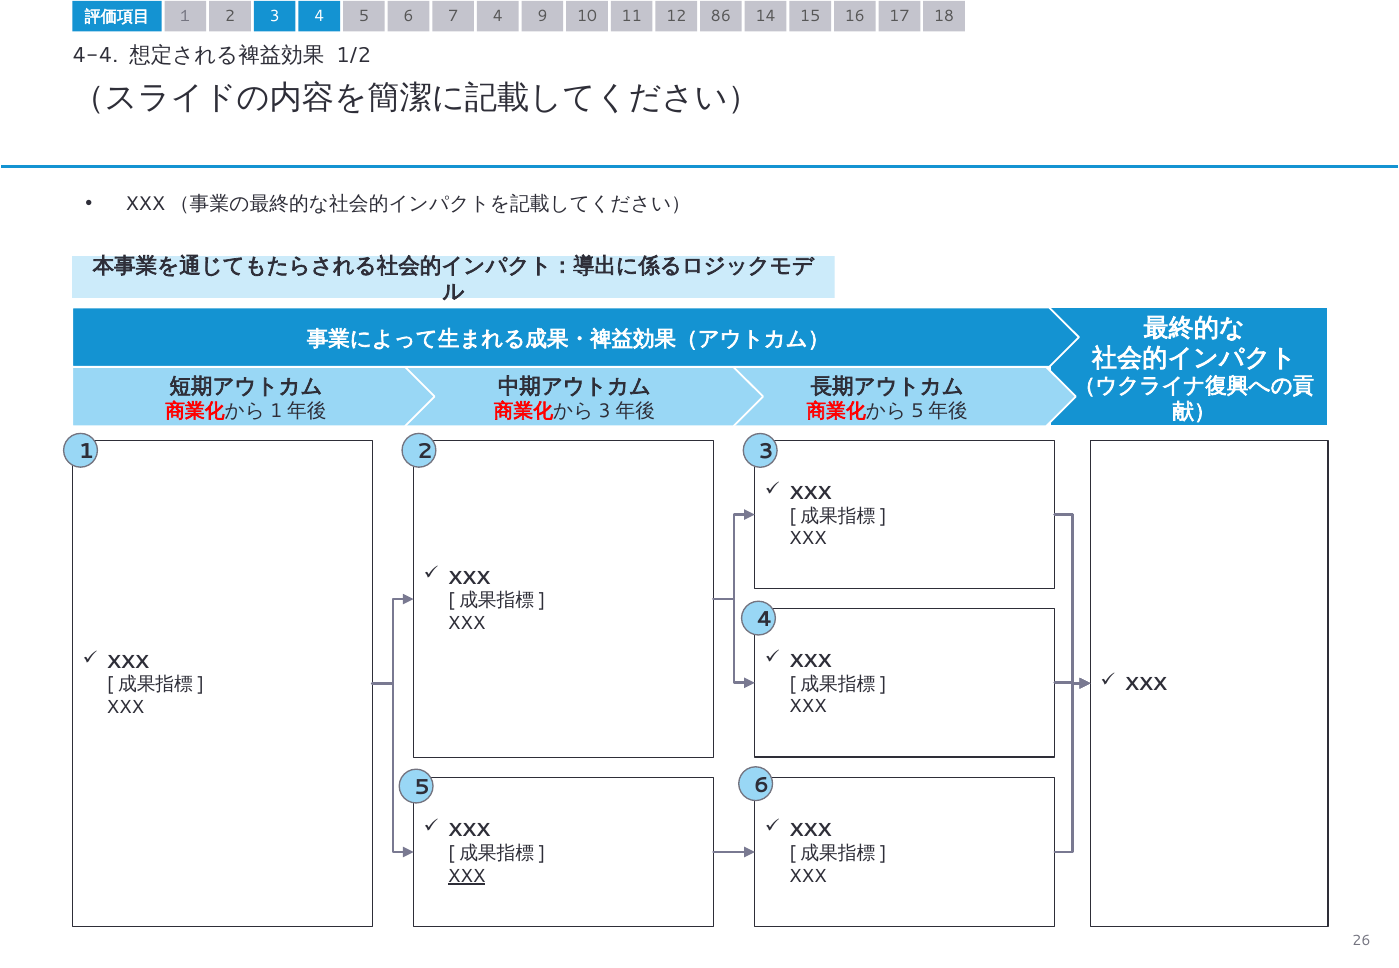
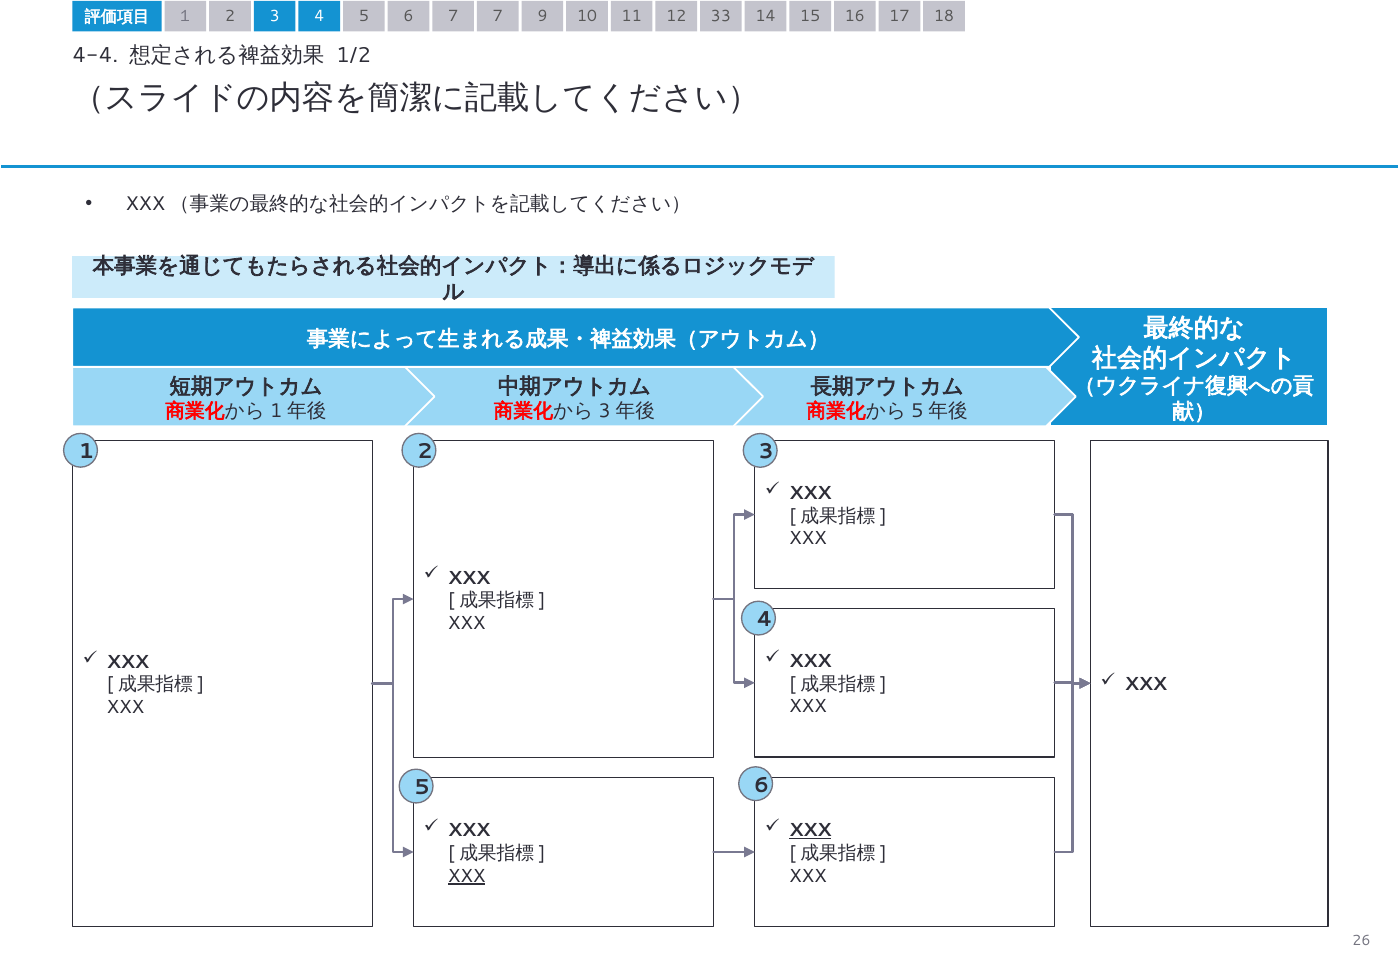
7 4: 4 -> 7 (498, 16)
86: 86 -> 33 (721, 16)
XXX underline: none -> present (810, 831)
